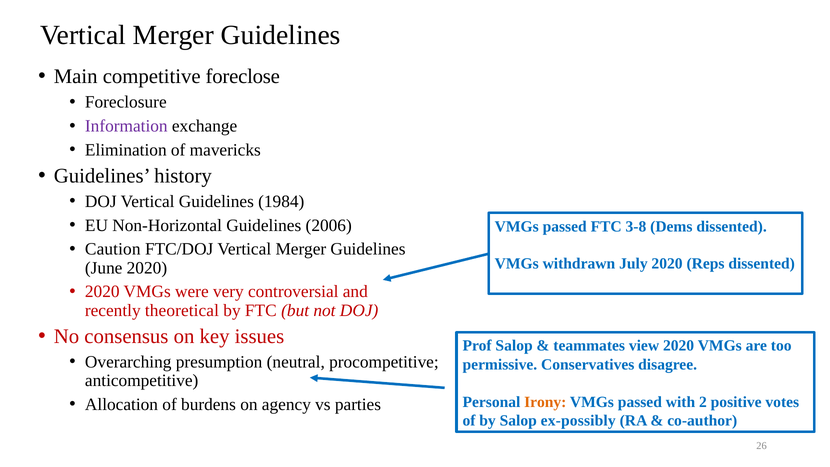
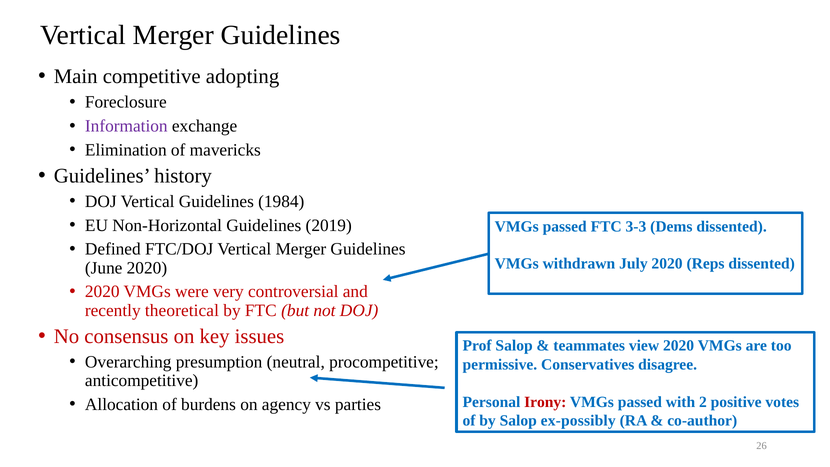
foreclose: foreclose -> adopting (243, 76)
2006: 2006 -> 2019 (329, 225)
3-8: 3-8 -> 3-3 (636, 226)
Caution: Caution -> Defined (113, 249)
Irony colour: orange -> red (545, 402)
